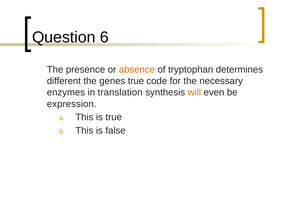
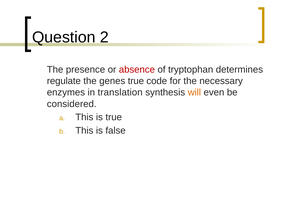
6: 6 -> 2 (104, 37)
absence colour: orange -> red (137, 70)
different: different -> regulate (64, 81)
expression: expression -> considered (72, 104)
